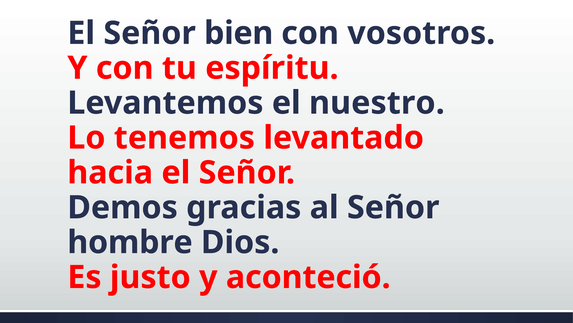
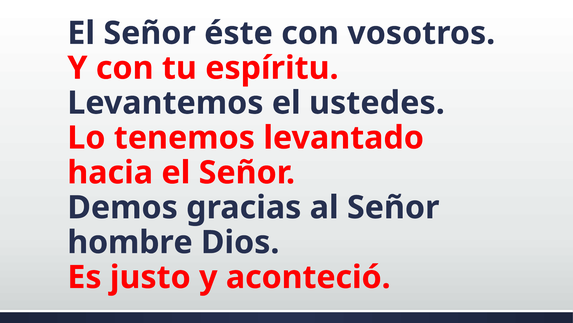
bien: bien -> éste (239, 33)
nuestro: nuestro -> ustedes (377, 103)
